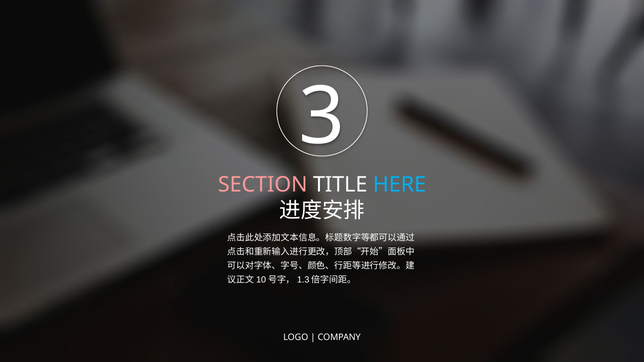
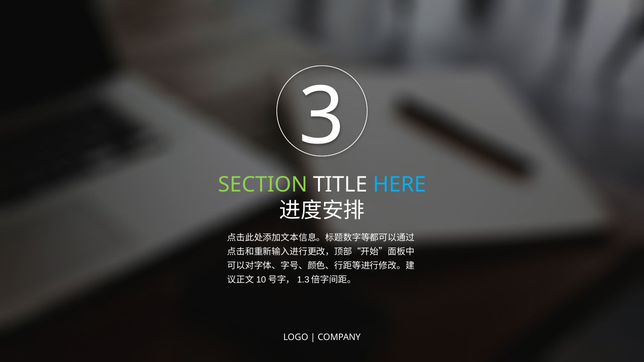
SECTION colour: pink -> light green (263, 185)
